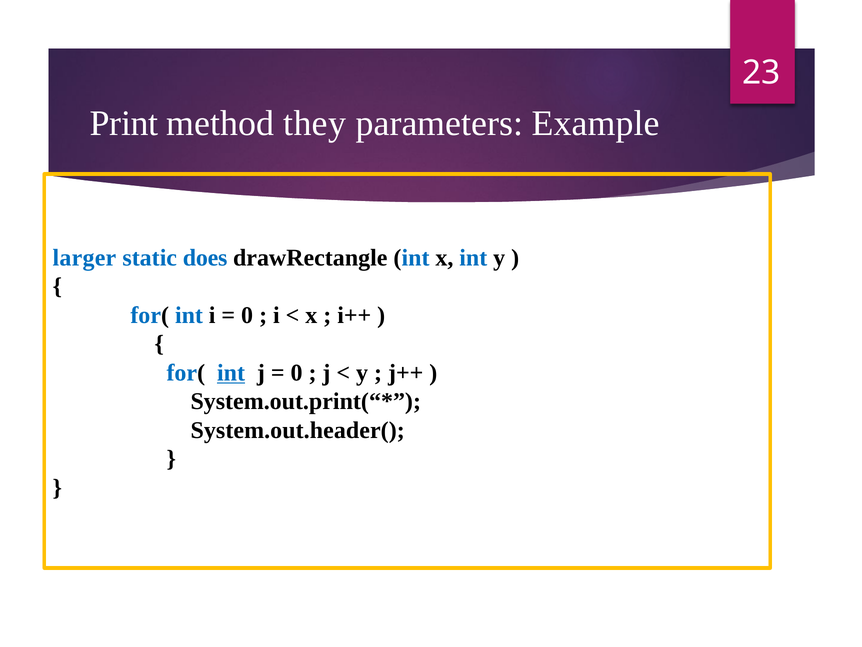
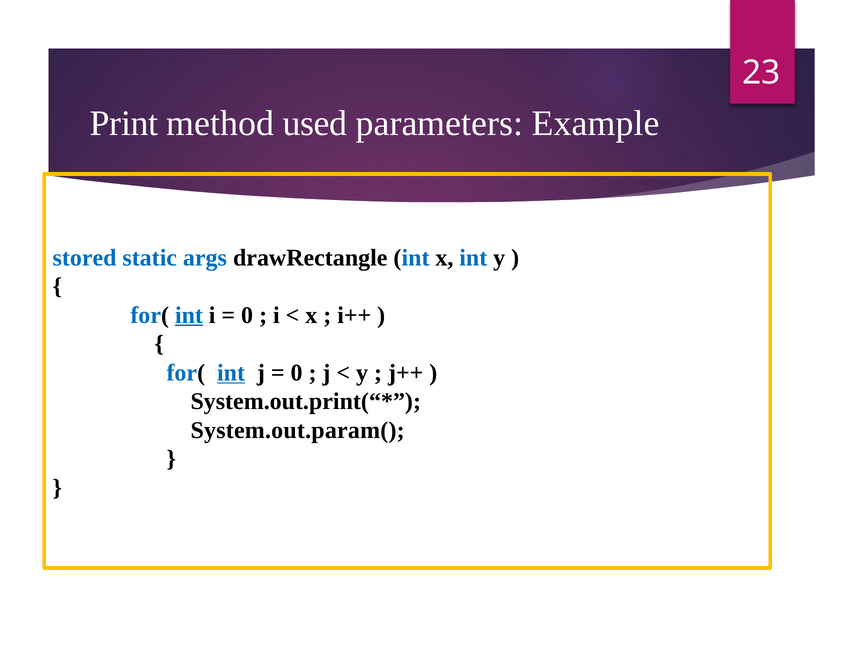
they: they -> used (315, 123)
larger: larger -> stored (85, 257)
does: does -> args (205, 257)
int underline: none -> present (189, 315)
System.out.header(: System.out.header( -> System.out.param( (298, 430)
